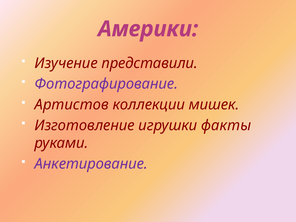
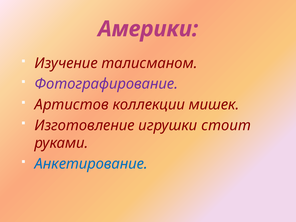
представили: представили -> талисманом (150, 63)
факты: факты -> стоит (226, 125)
Анкетирование colour: purple -> blue (91, 164)
